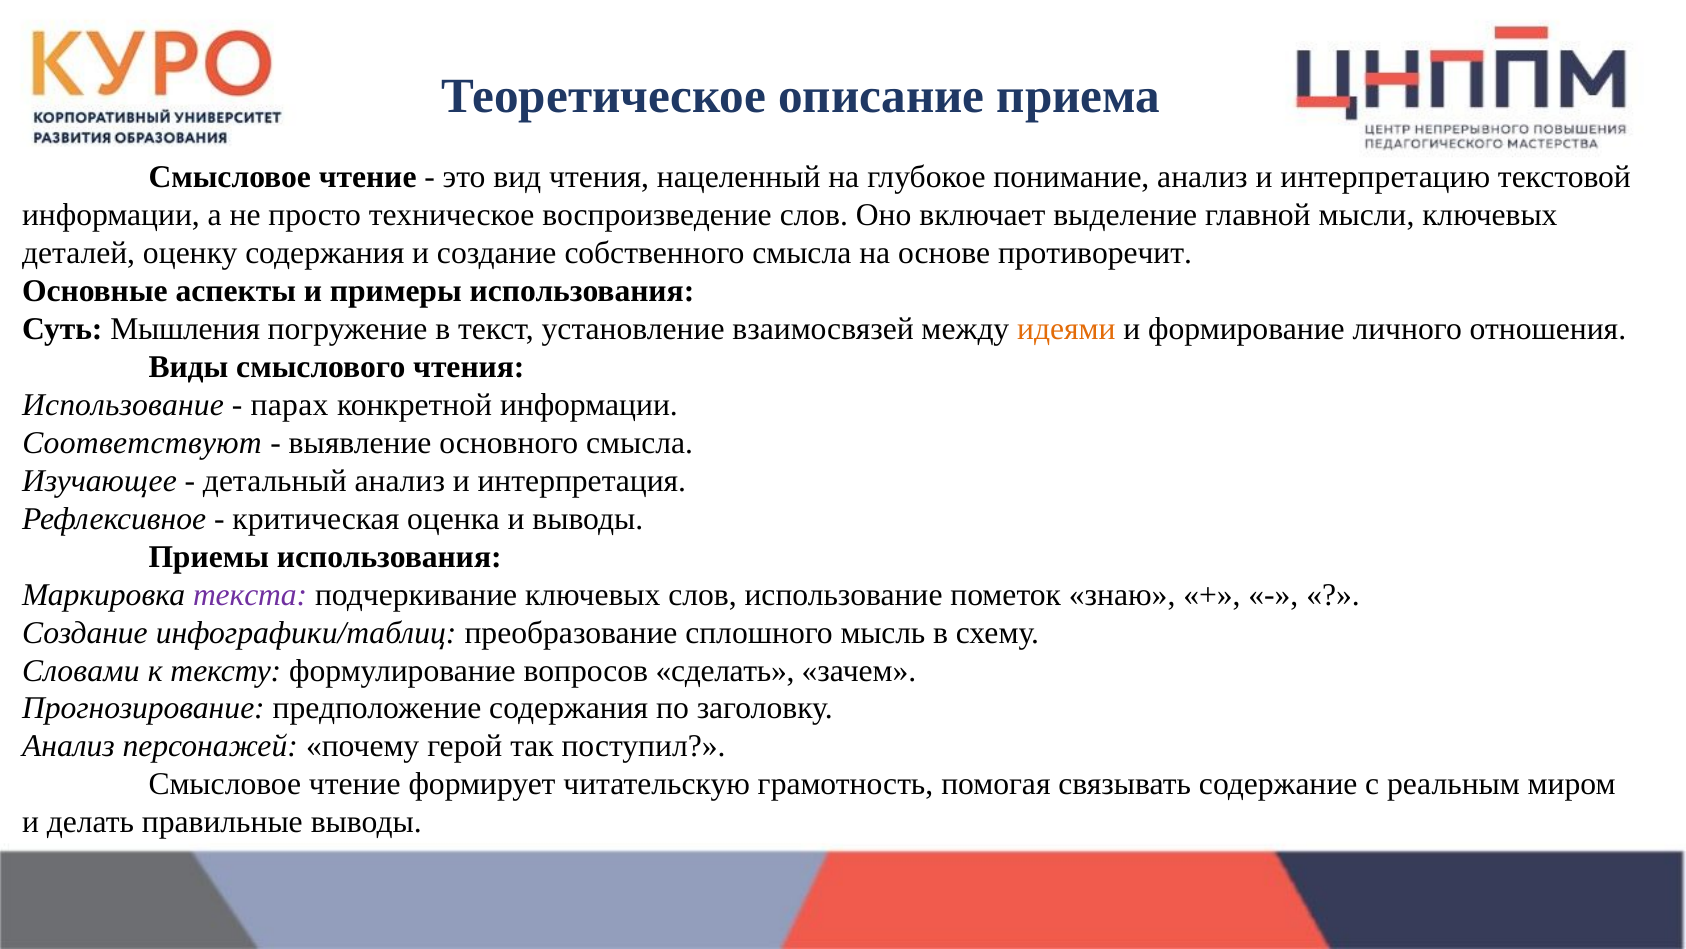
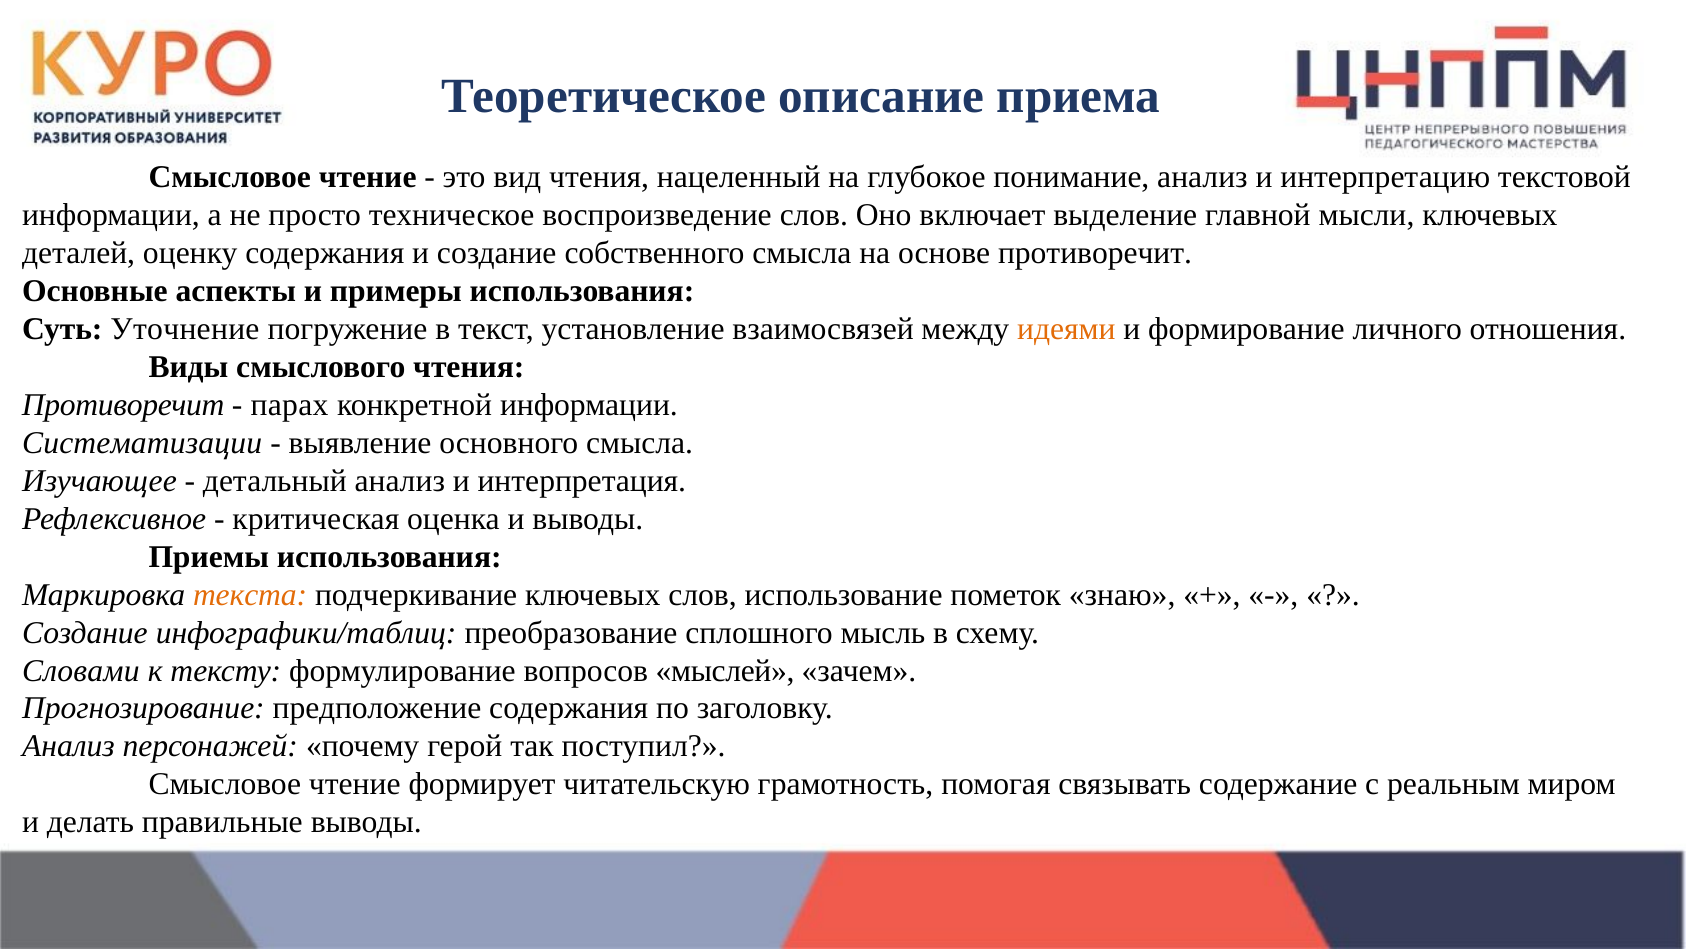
Мышления: Мышления -> Уточнение (185, 329)
Использование: Использование -> Противоречит (123, 405)
Соответствуют: Соответствуют -> Систематизации (142, 443)
текста colour: purple -> orange (250, 594)
сделать: сделать -> мыслей (725, 670)
